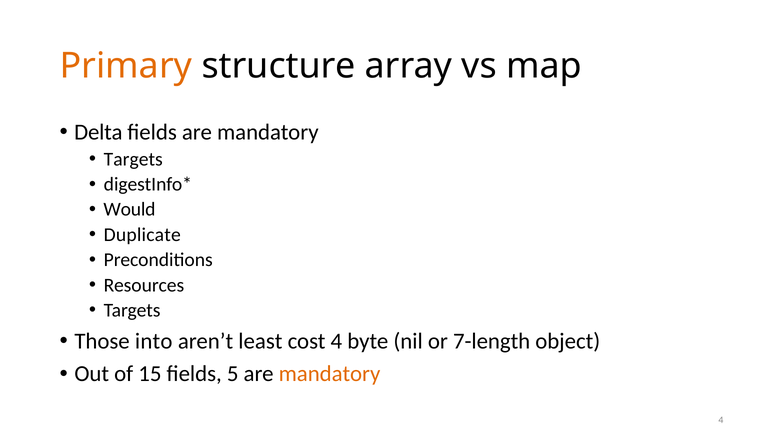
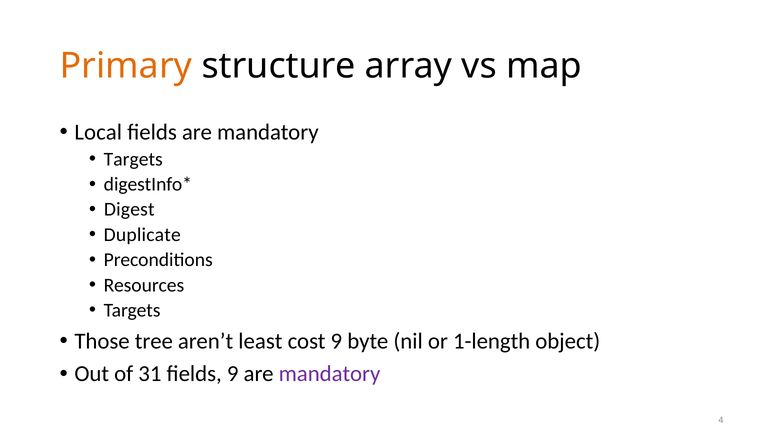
Delta: Delta -> Local (98, 132)
Would: Would -> Digest (129, 210)
into: into -> tree (154, 342)
cost 4: 4 -> 9 (336, 342)
7-length: 7-length -> 1-length (492, 342)
15: 15 -> 31 (150, 374)
fields 5: 5 -> 9 (233, 374)
mandatory colour: orange -> purple (330, 374)
